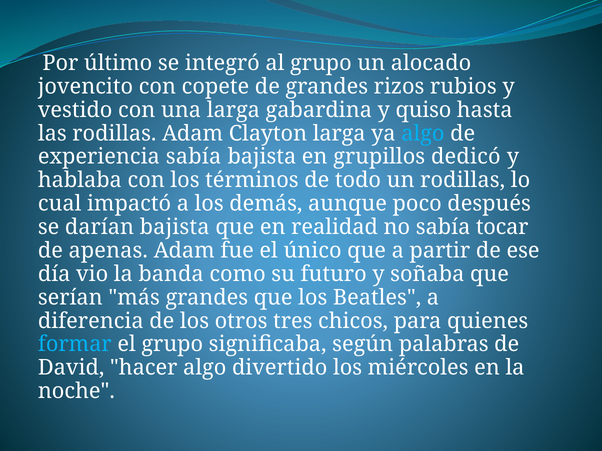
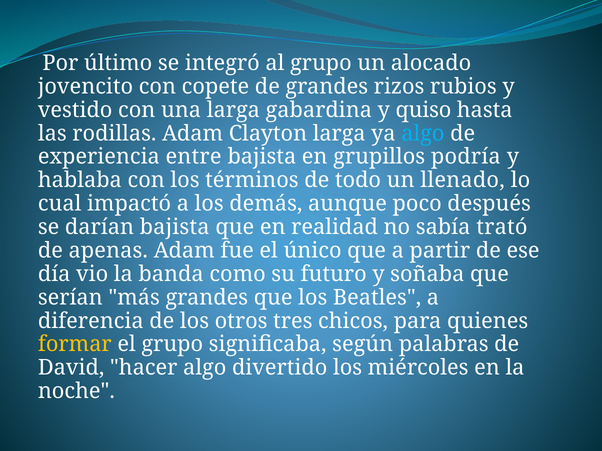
experiencia sabía: sabía -> entre (194, 157)
dedicó: dedicó -> podría (466, 157)
un rodillas: rodillas -> llenado (463, 180)
tocar: tocar -> trató (502, 227)
formar colour: light blue -> yellow (75, 345)
